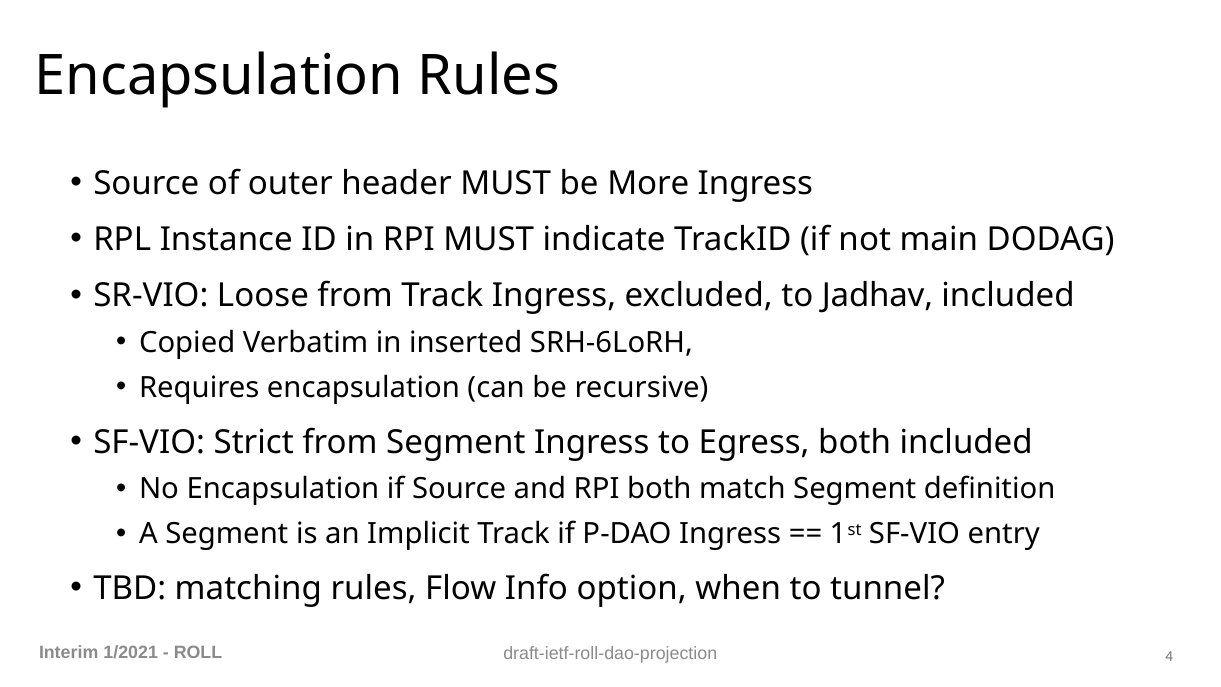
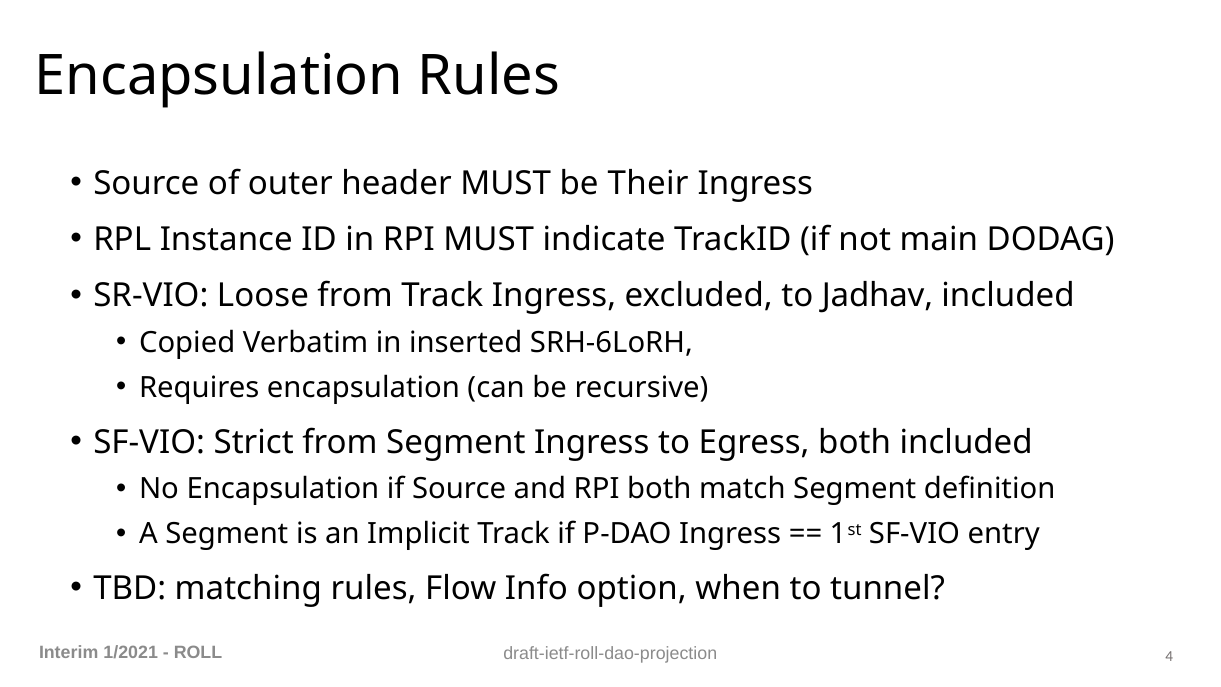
More: More -> Their (648, 183)
